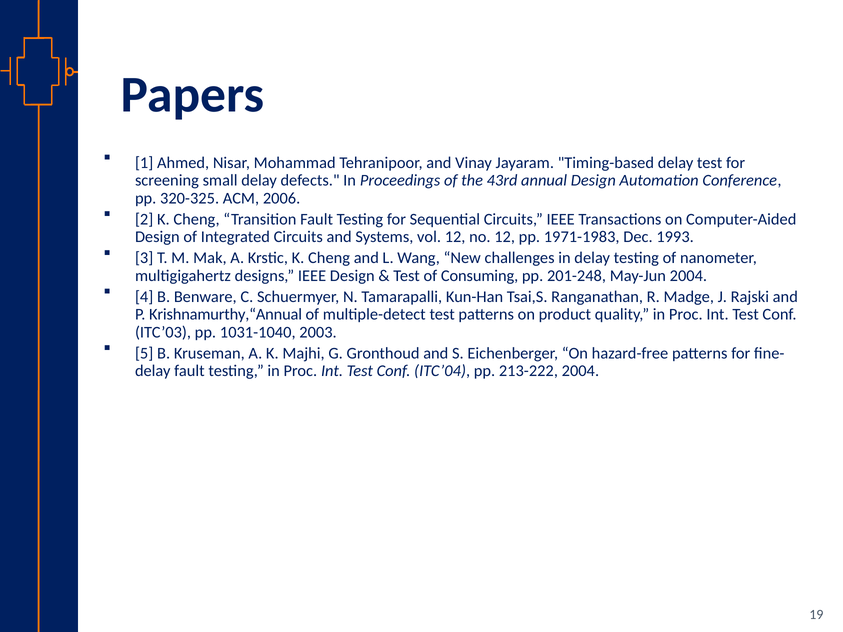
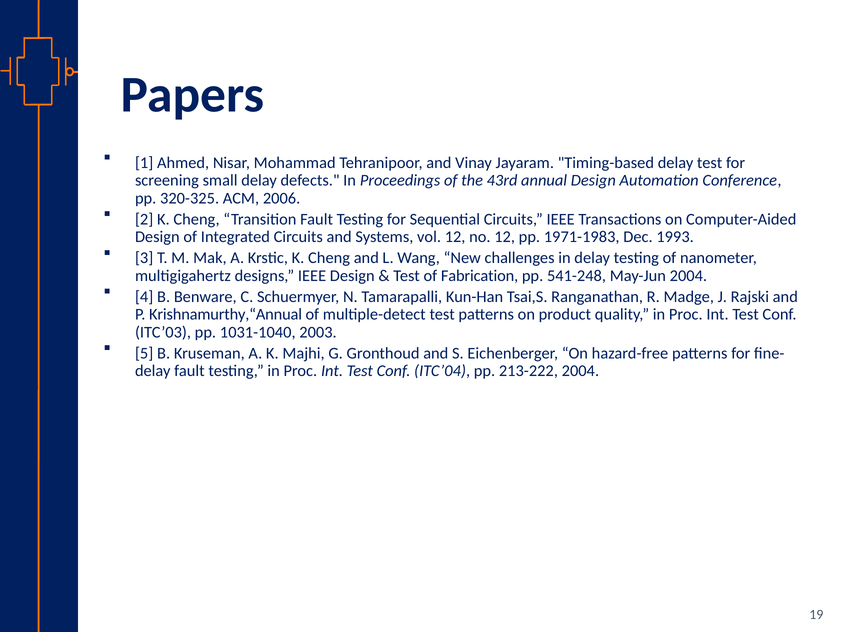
Consuming: Consuming -> Fabrication (480, 276)
201-248: 201-248 -> 541-248 (577, 276)
